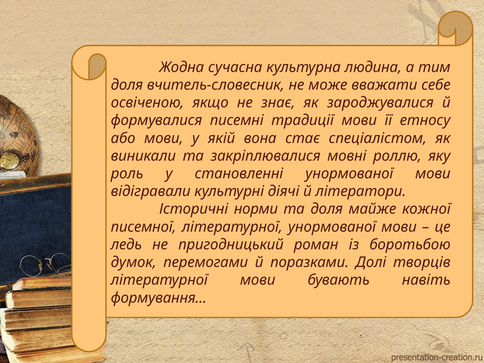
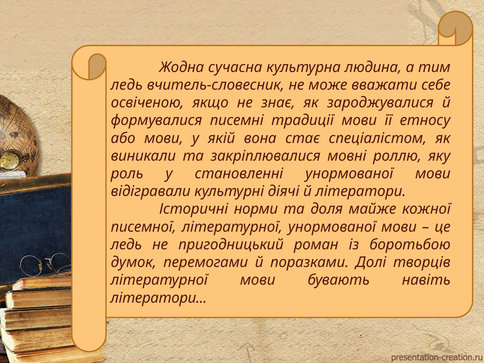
доля: доля -> ледь (127, 85)
формування: формування -> літератори (159, 298)
